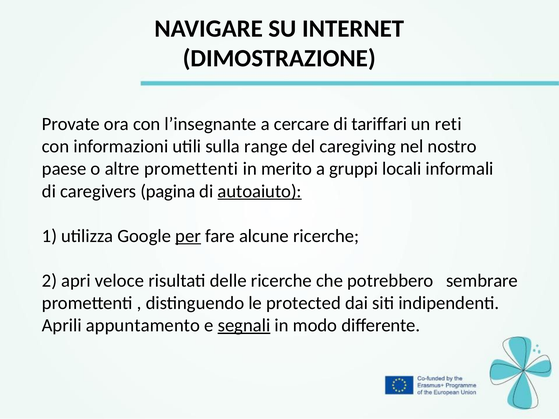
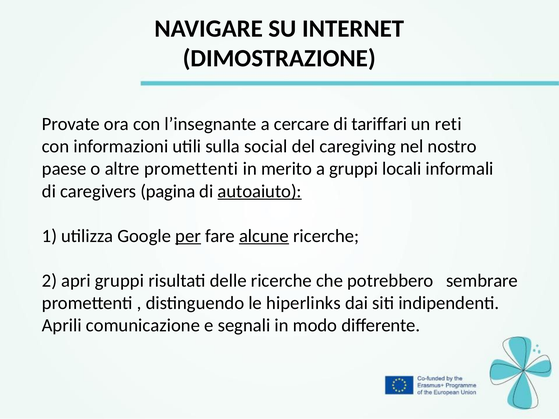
range: range -> social (266, 147)
alcune underline: none -> present (264, 236)
apri veloce: veloce -> gruppi (119, 281)
protected: protected -> hiperlinks (303, 303)
appuntamento: appuntamento -> comunicazione (143, 325)
segnali underline: present -> none (244, 325)
